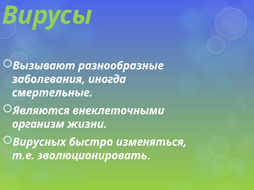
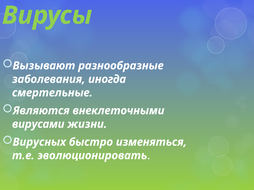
организм: организм -> вирусами (38, 124)
